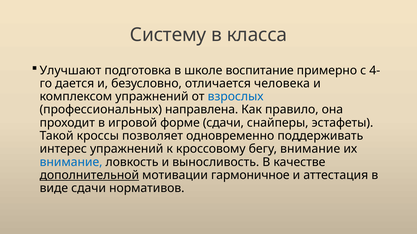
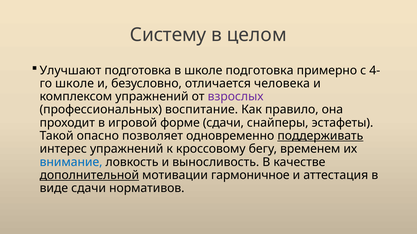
класса: класса -> целом (257, 35)
школе воспитание: воспитание -> подготовка (260, 71)
дается: дается -> школе (75, 84)
взрослых colour: blue -> purple (236, 97)
направлена: направлена -> воспитание (202, 110)
кроссы: кроссы -> опасно (98, 136)
поддерживать underline: none -> present (320, 136)
бегу внимание: внимание -> временем (310, 149)
